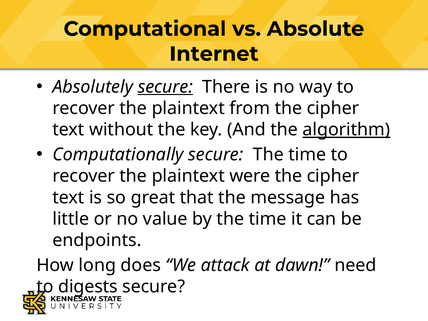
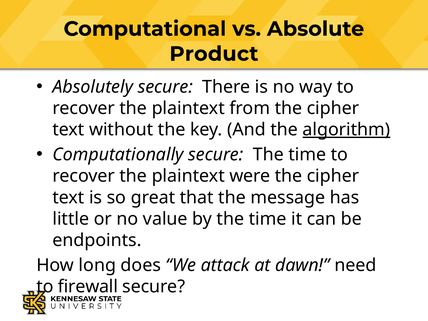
Internet: Internet -> Product (214, 54)
secure underline: present -> none (165, 87)
digests: digests -> firewall (88, 287)
